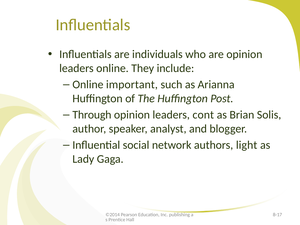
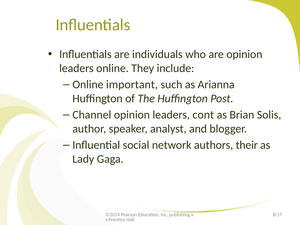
Through: Through -> Channel (92, 115)
light: light -> their (247, 145)
